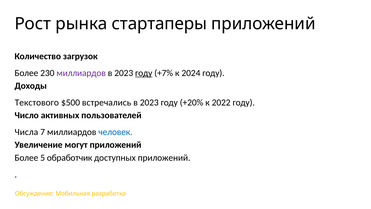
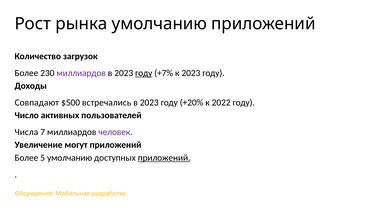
рынка стартаперы: стартаперы -> умолчанию (159, 24)
к 2024: 2024 -> 2023 (191, 73)
Текстового: Текстового -> Совпадают (37, 102)
человек colour: blue -> purple (115, 132)
5 обработчик: обработчик -> умолчанию (70, 157)
приложений underline: none -> present (164, 157)
